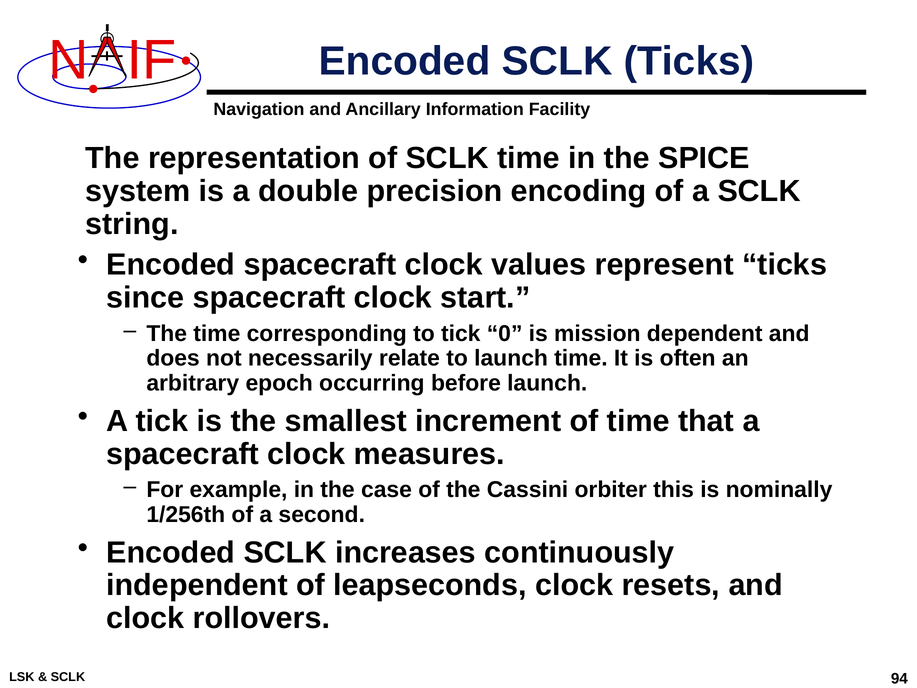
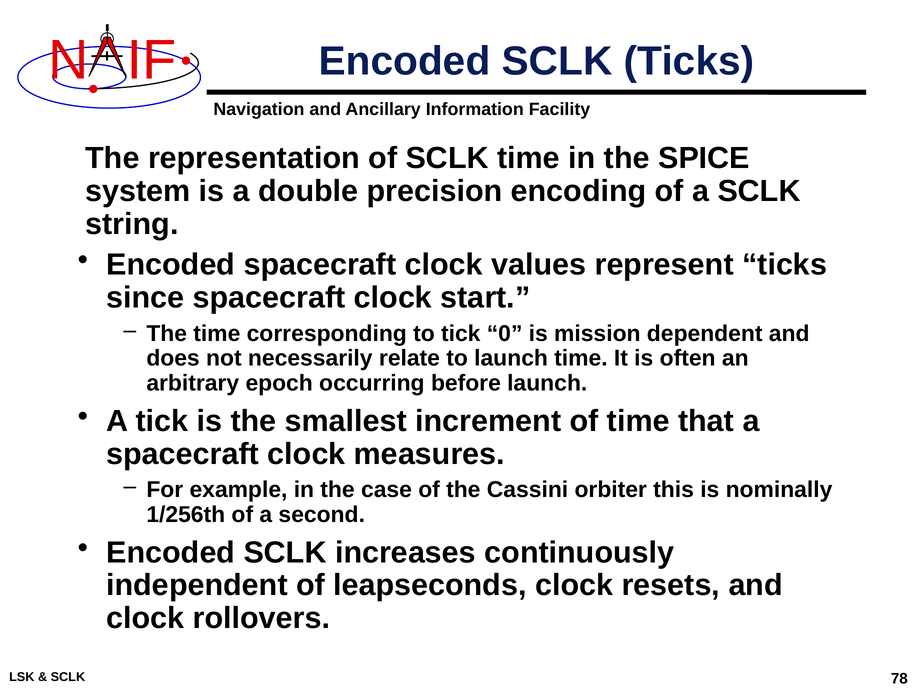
94: 94 -> 78 (899, 679)
